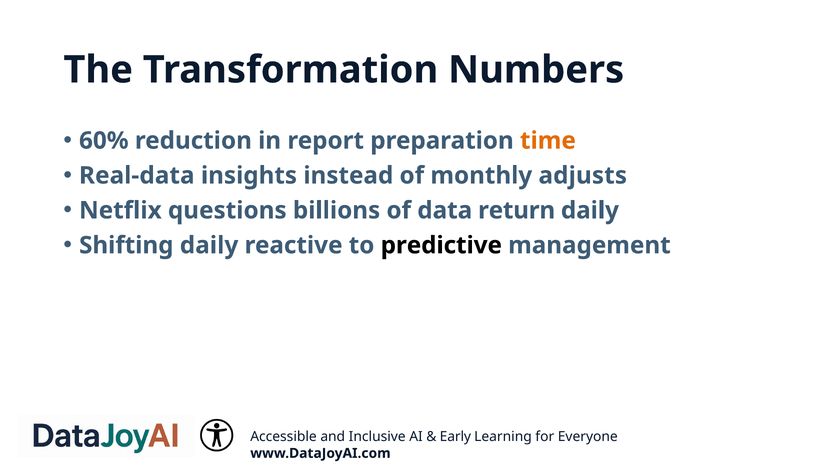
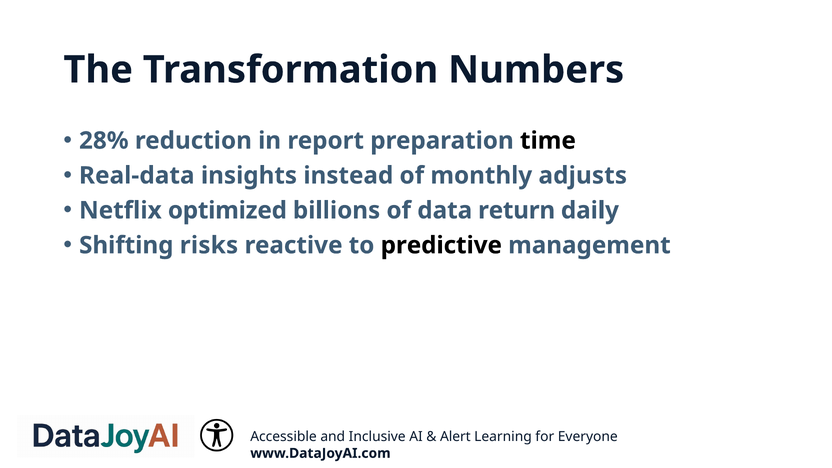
60%: 60% -> 28% (104, 141)
time colour: orange -> black (548, 141)
questions: questions -> optimized (227, 210)
Shifting daily: daily -> risks (209, 245)
Early: Early -> Alert (455, 437)
